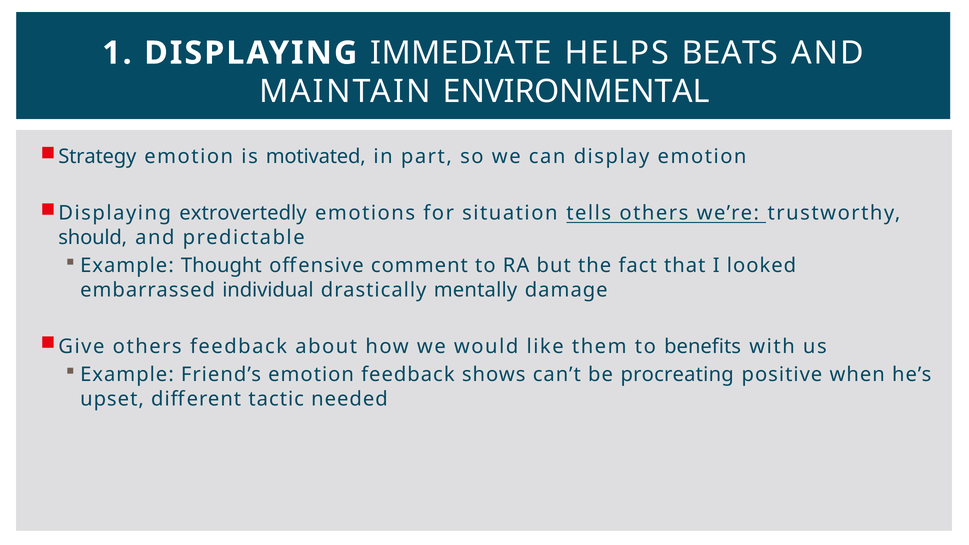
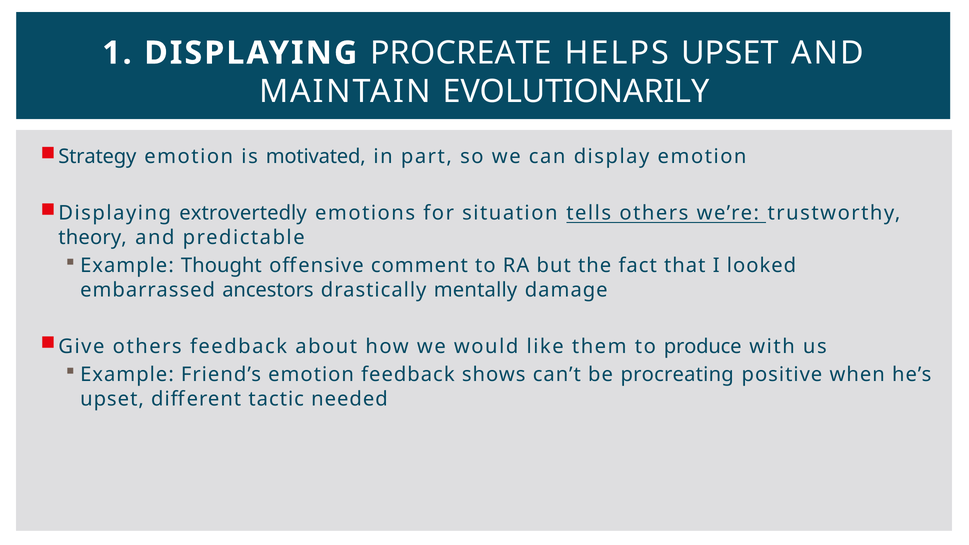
IMMEDIATE: IMMEDIATE -> PROCREATE (461, 53)
HELPS BEATS: BEATS -> UPSET (730, 53)
ENVIRONMENTAL: ENVIRONMENTAL -> EVOLUTIONARILY (576, 92)
should: should -> theory (93, 237)
individual: individual -> ancestors (268, 290)
benefits: benefits -> produce (703, 346)
